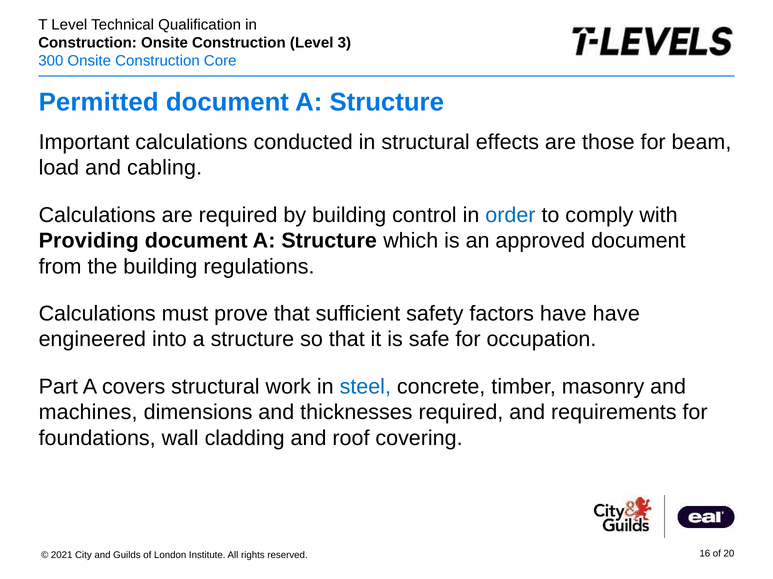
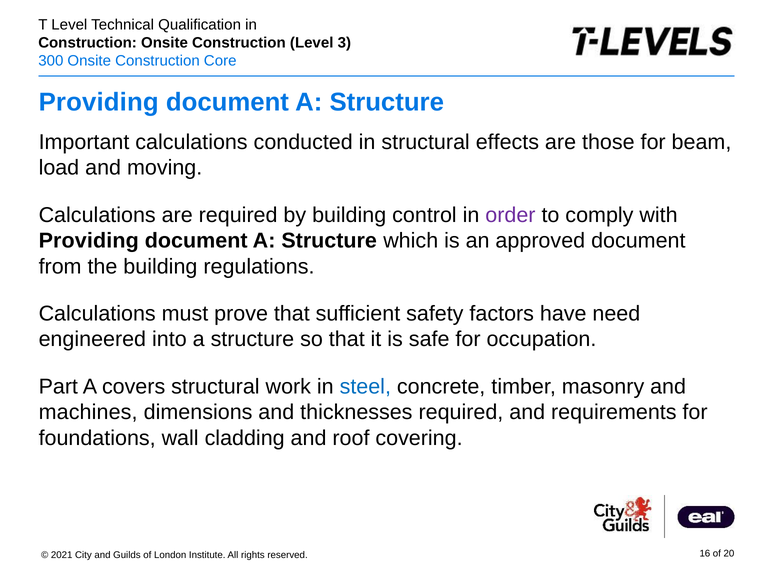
Permitted: Permitted -> Providing (99, 102)
cabling: cabling -> moving (165, 168)
order colour: blue -> purple (510, 215)
have have: have -> need (616, 314)
